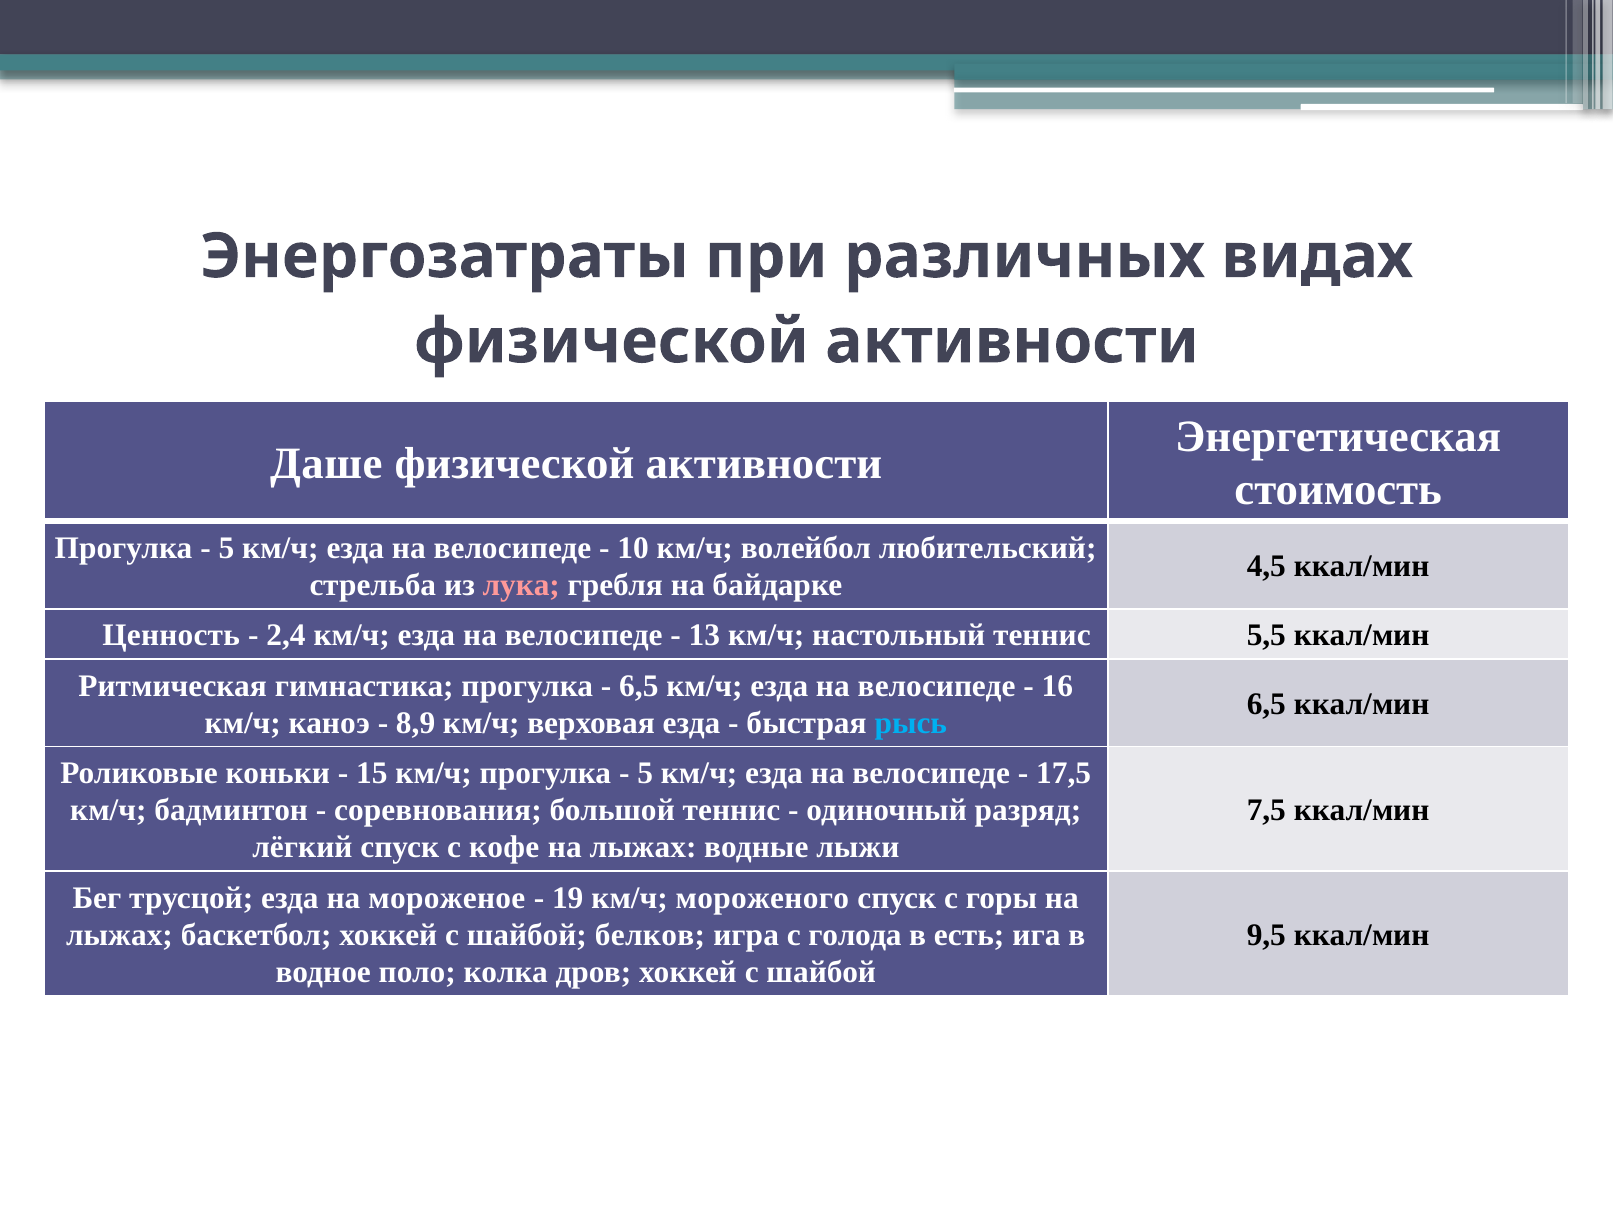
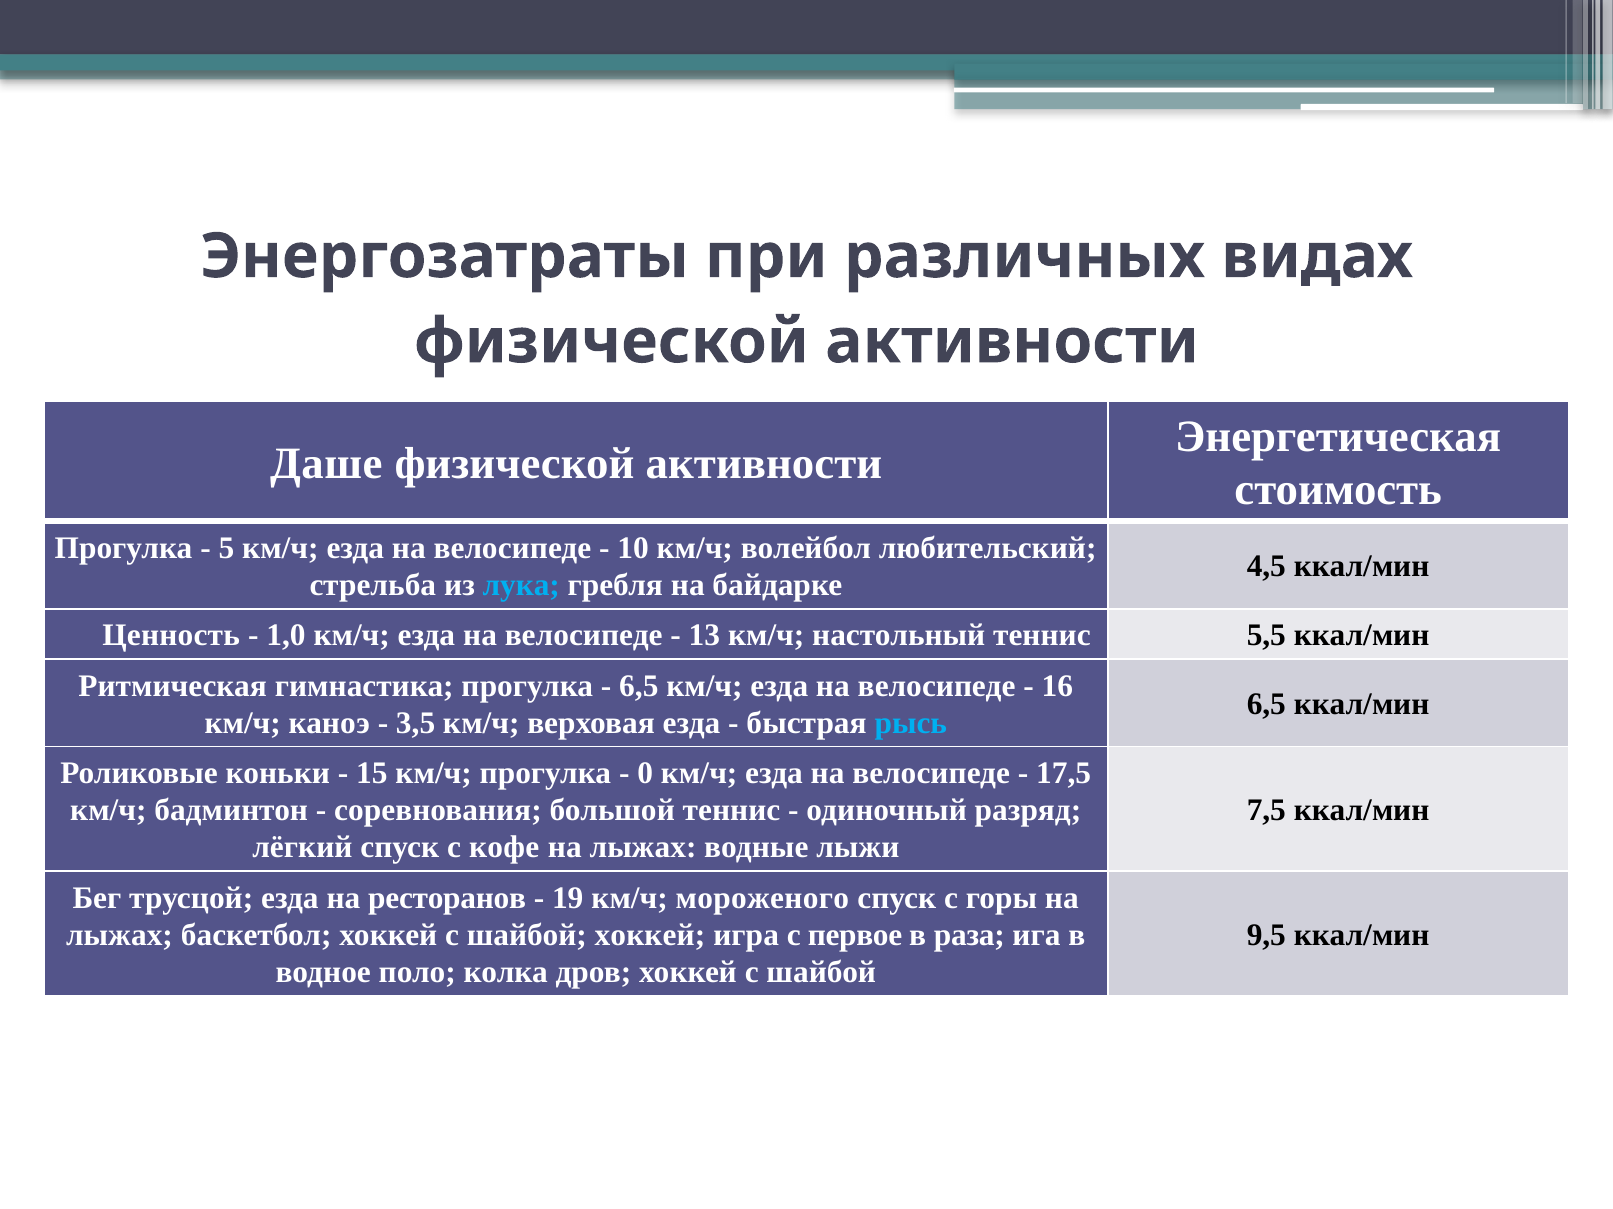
лука colour: pink -> light blue (521, 585)
2,4: 2,4 -> 1,0 (286, 636)
8,9: 8,9 -> 3,5 (416, 723)
5: 5 -> 0 (645, 774)
мороженое: мороженое -> ресторанов (447, 898)
шайбой белков: белков -> хоккей (650, 935)
голода: голода -> первое (855, 935)
есть: есть -> раза (969, 935)
